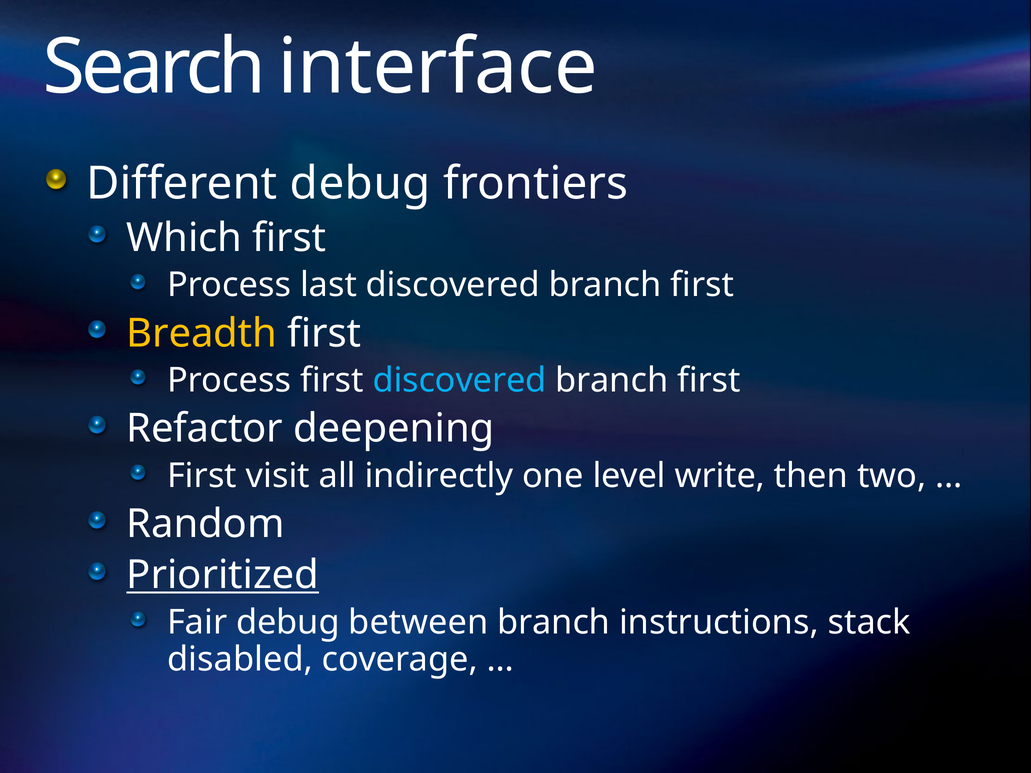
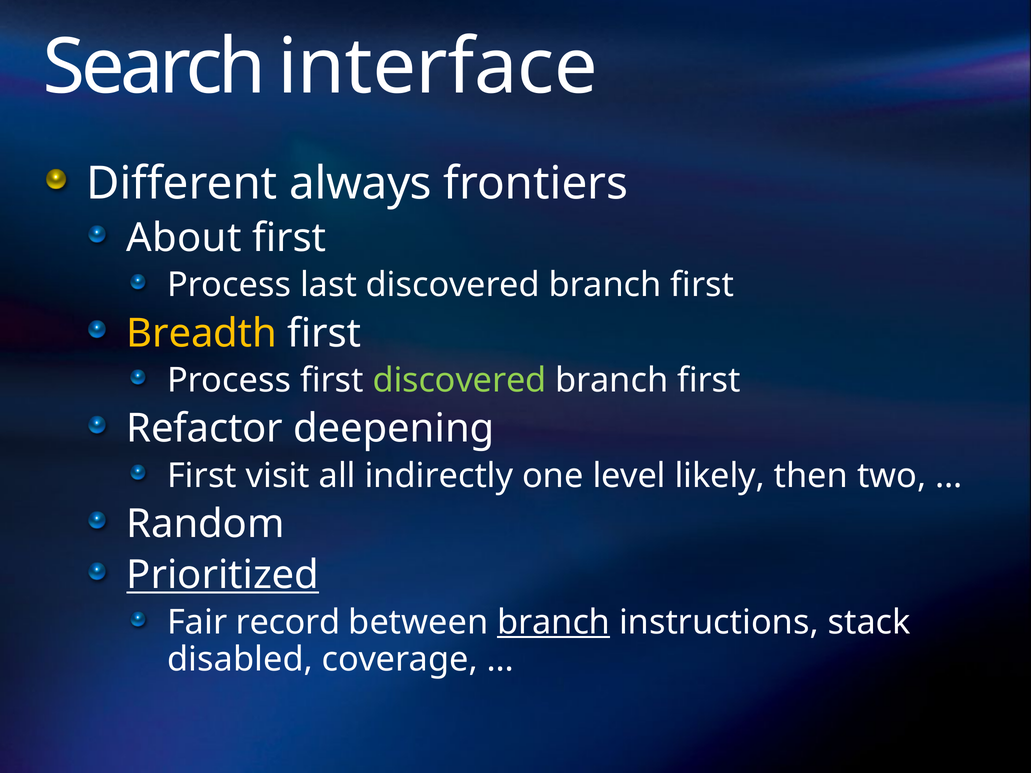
Different debug: debug -> always (361, 184)
Which: Which -> About (184, 238)
discovered colour: light blue -> light green (460, 381)
write: write -> likely (720, 476)
Fair debug: debug -> record (288, 623)
branch underline: none -> present (554, 623)
